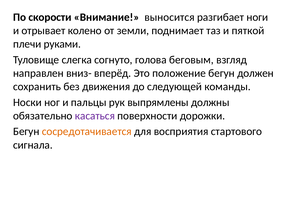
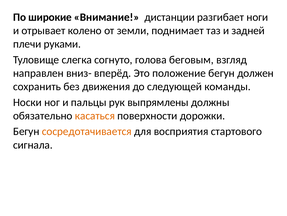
скорости: скорости -> широкие (50, 17)
выносится: выносится -> дистанции (170, 17)
пяткой: пяткой -> задней (248, 30)
касаться colour: purple -> orange (95, 115)
